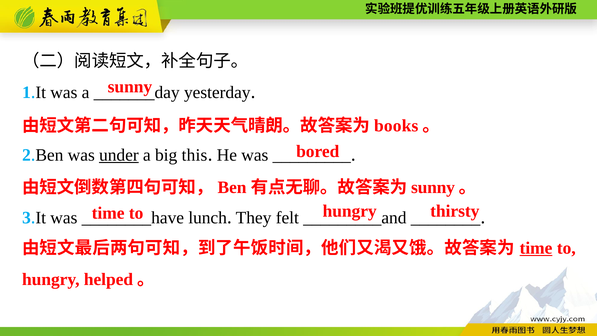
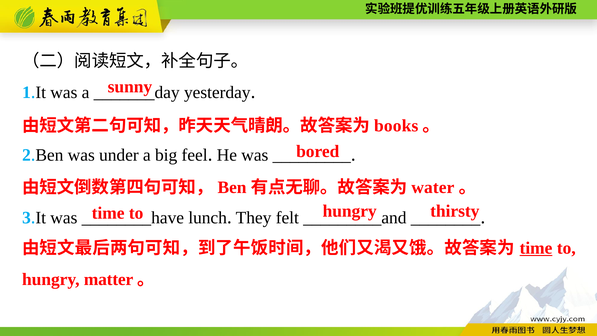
under underline: present -> none (119, 155)
this: this -> feel (195, 155)
sunny: sunny -> water (433, 187)
helped: helped -> matter (109, 279)
